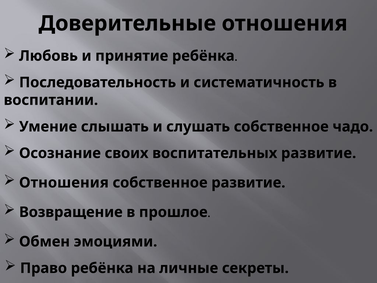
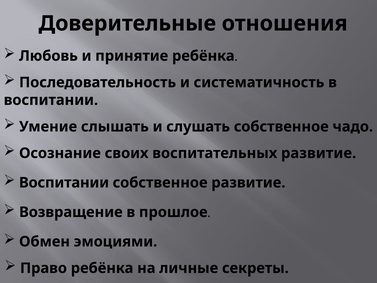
Отношения: Отношения -> Воспитании (64, 182)
